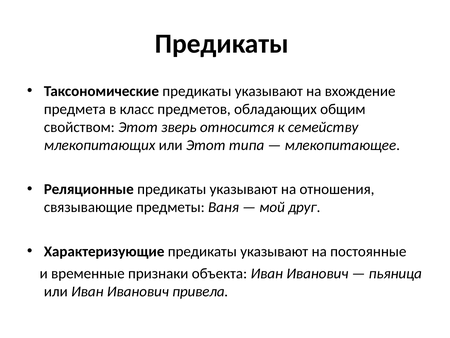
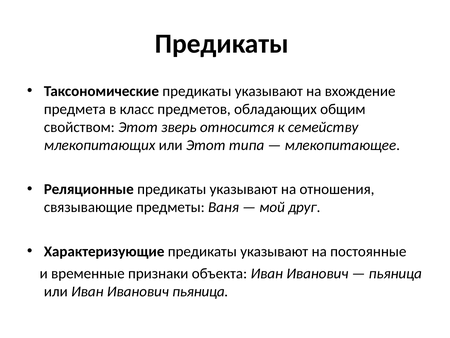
Иванович привела: привела -> пьяница (200, 291)
